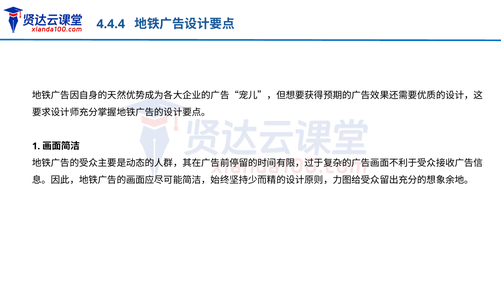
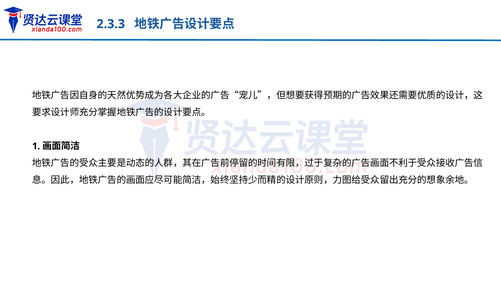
4.4.4: 4.4.4 -> 2.3.3 (111, 24)
